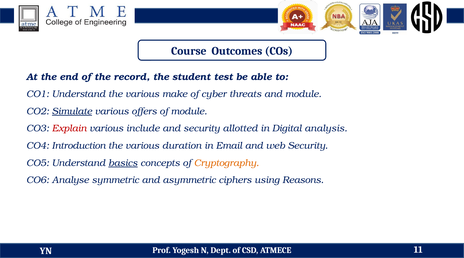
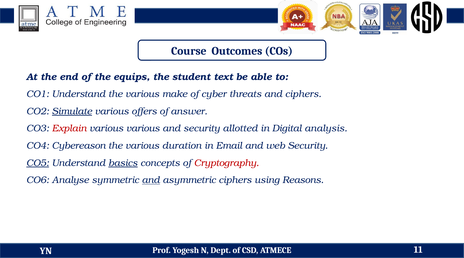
record: record -> equips (132, 77)
test: test -> text (223, 77)
and module: module -> ciphers (303, 94)
of module: module -> answer (189, 111)
various include: include -> various (143, 128)
Introduction: Introduction -> Cybereason (79, 146)
CO5 underline: none -> present (38, 163)
Cryptography colour: orange -> red (227, 163)
and underline: none -> present (151, 180)
